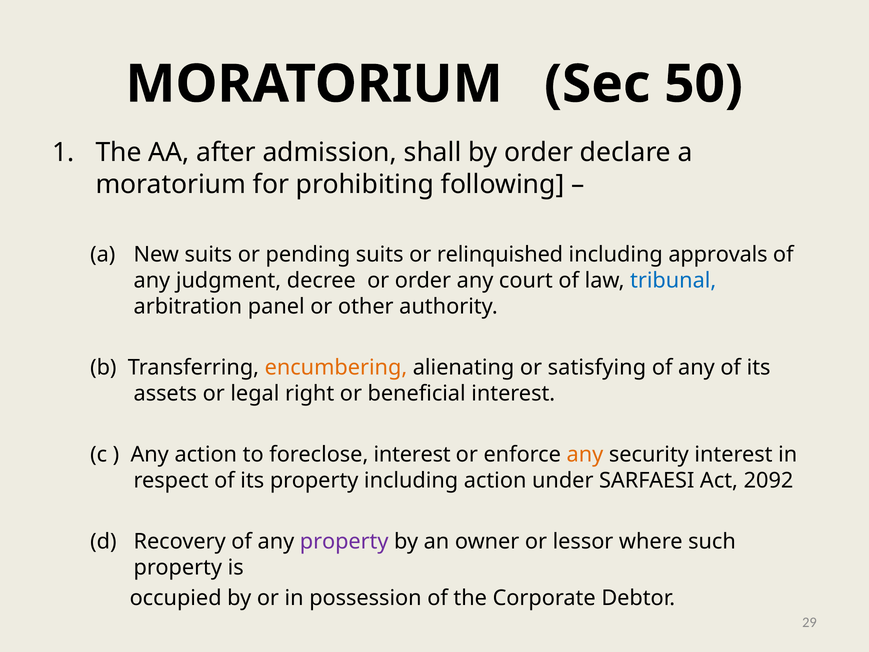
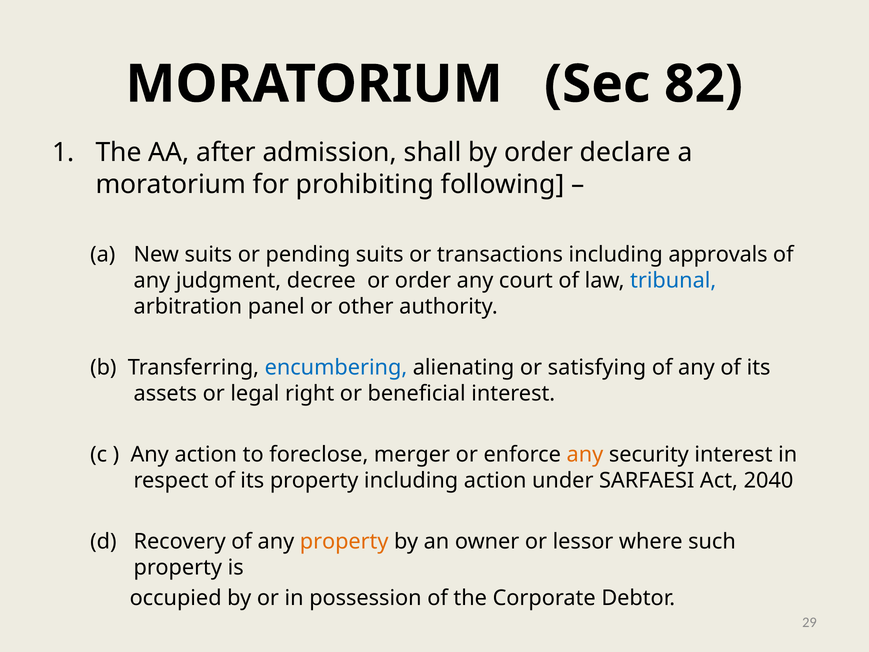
50: 50 -> 82 (704, 84)
relinquished: relinquished -> transactions (500, 254)
encumbering colour: orange -> blue (336, 367)
foreclose interest: interest -> merger (412, 454)
2092: 2092 -> 2040 (769, 480)
property colour: purple -> orange (344, 541)
